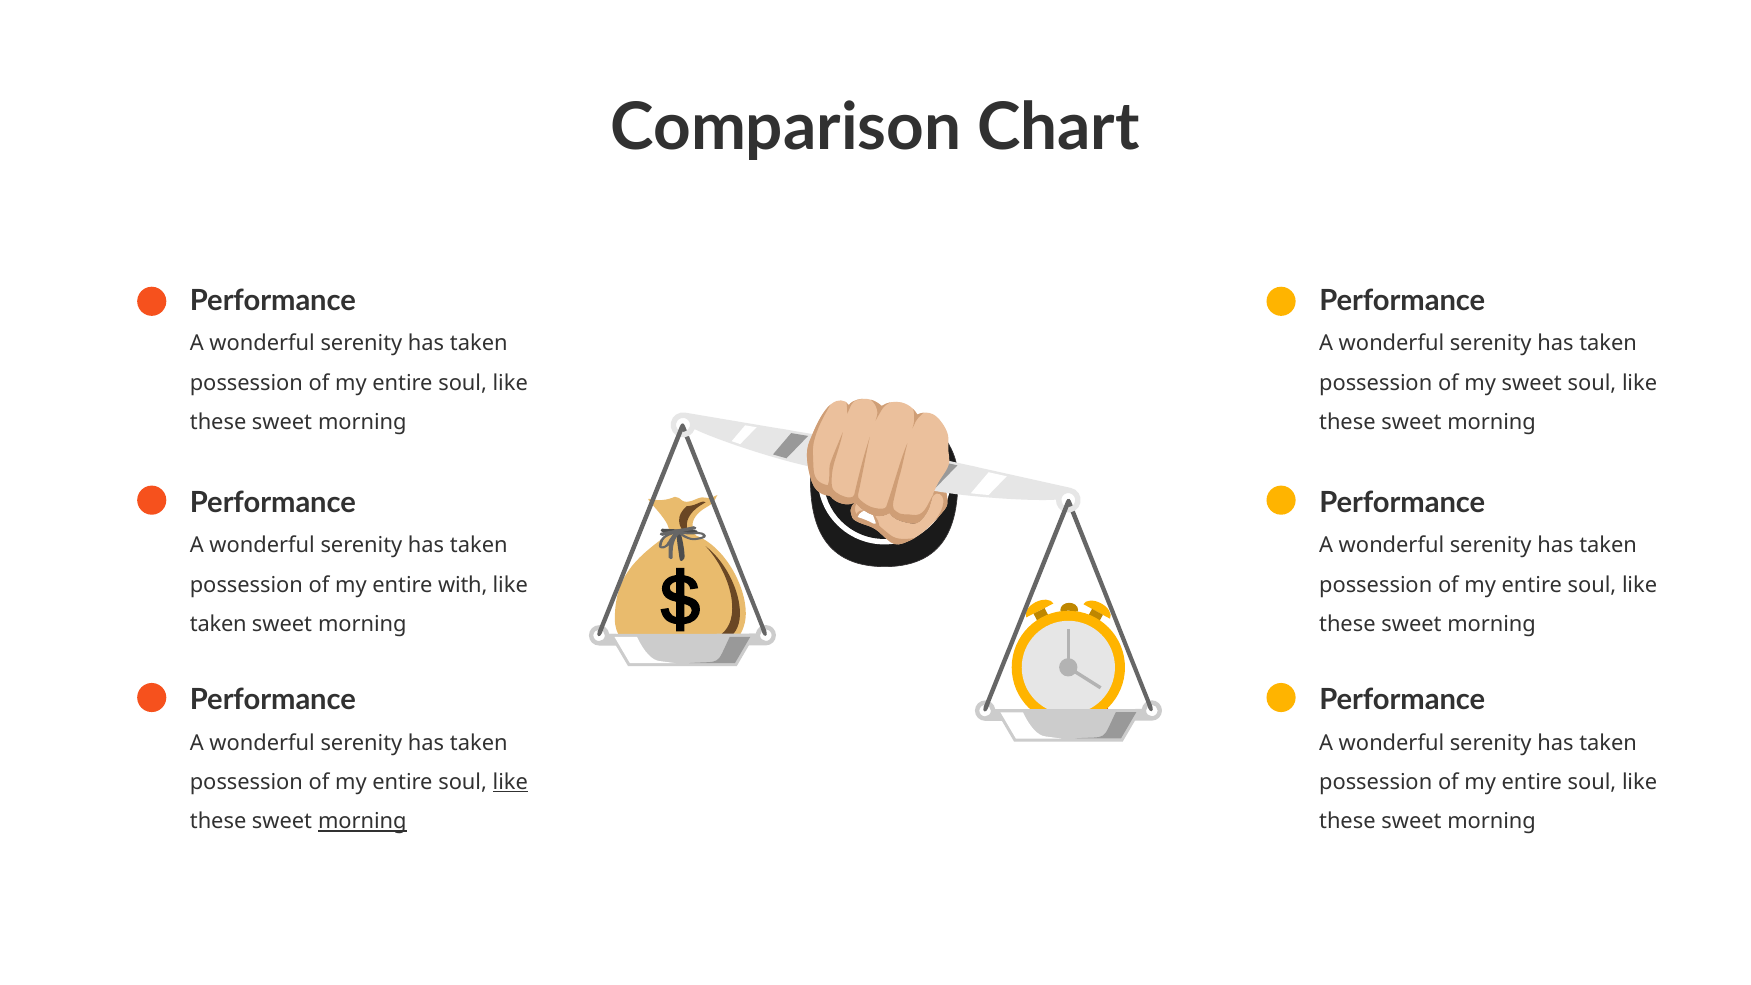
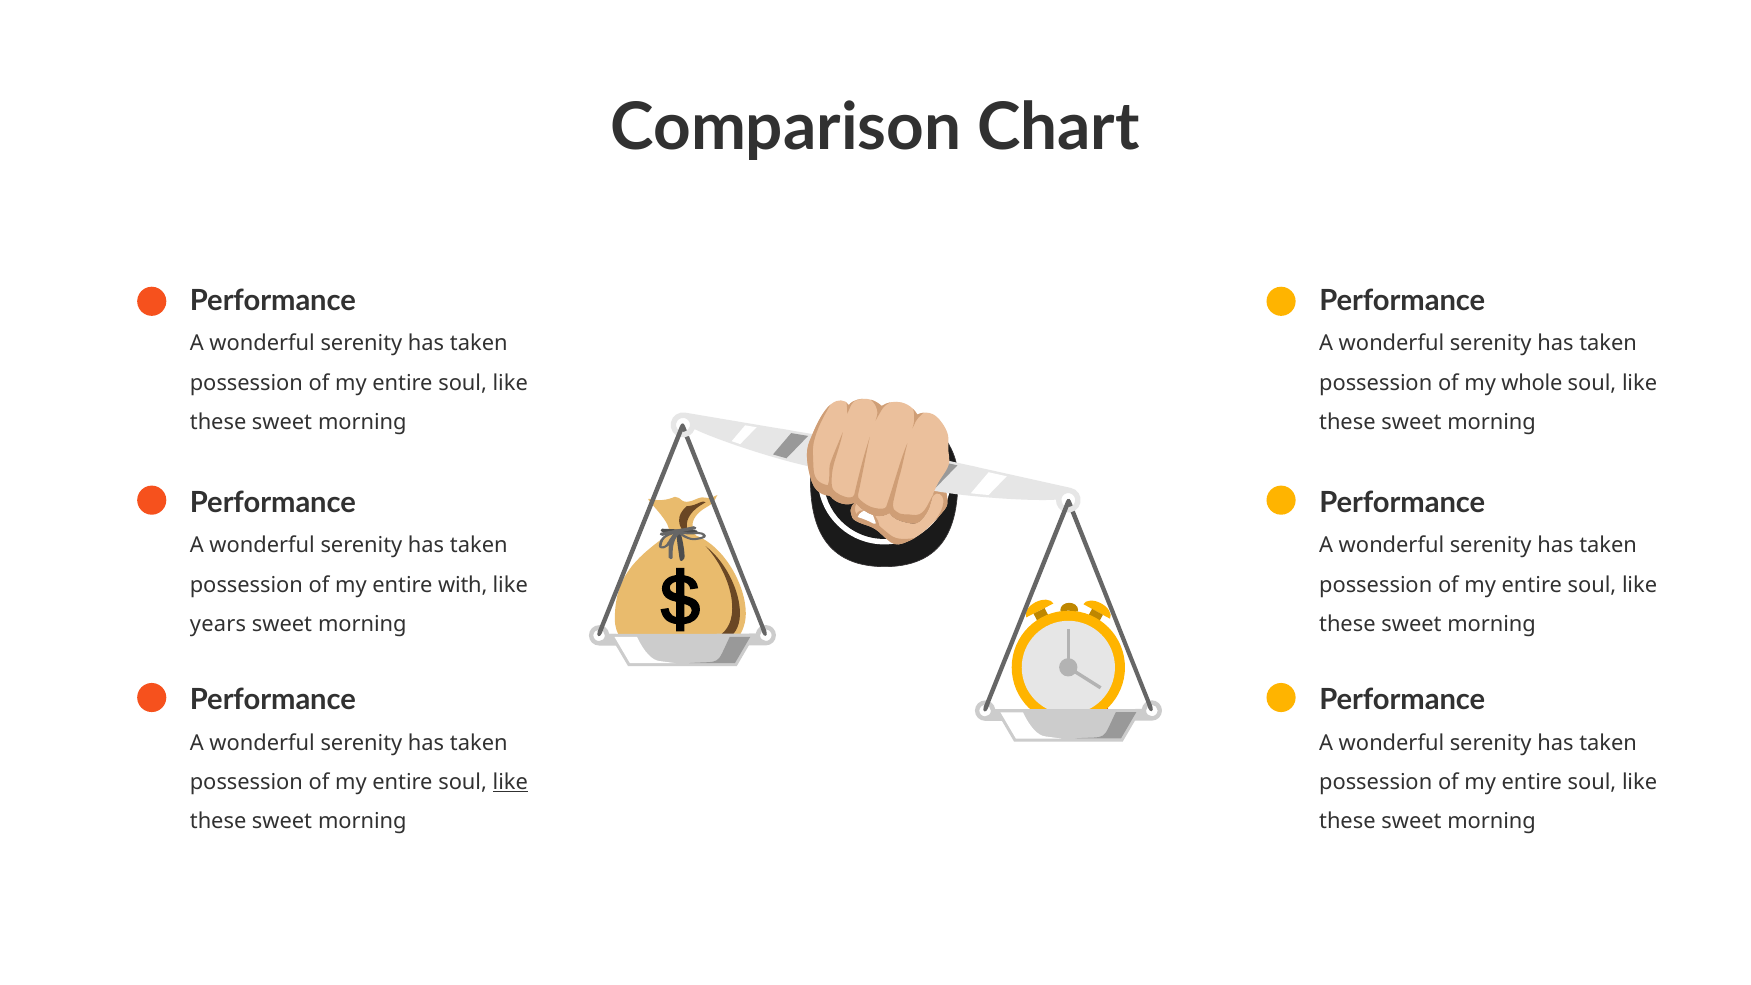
my sweet: sweet -> whole (1532, 383)
taken: taken -> years (218, 624)
morning underline: present -> none (362, 822)
